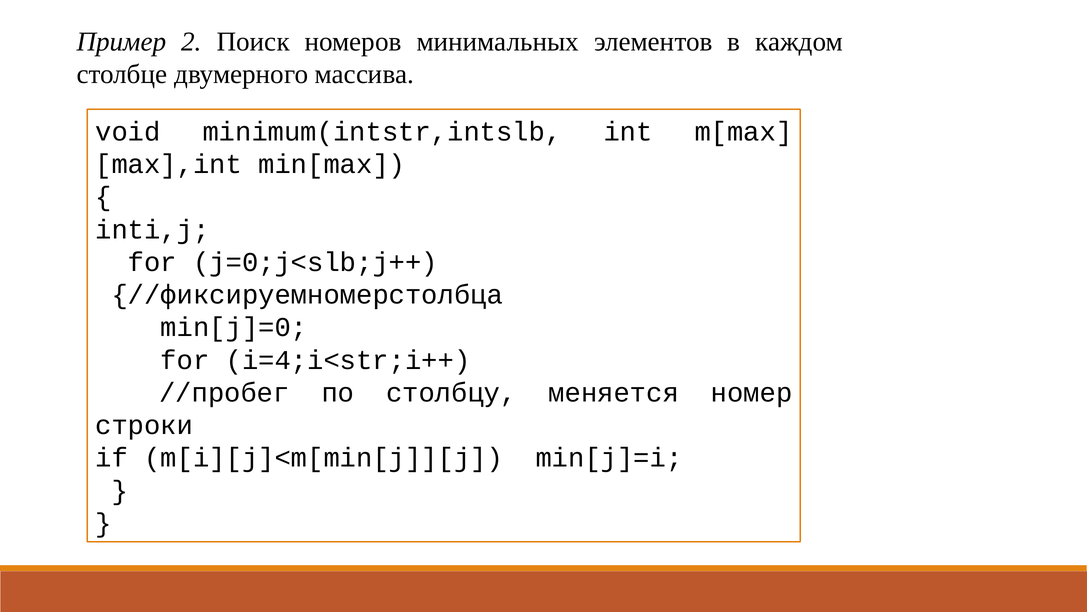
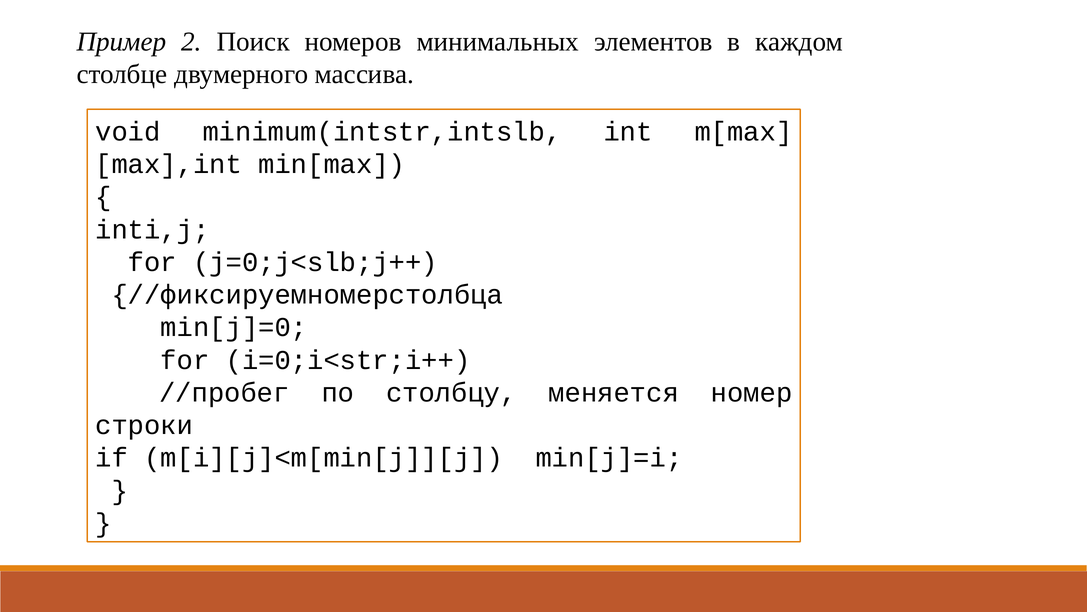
i=4;i<str;i++: i=4;i<str;i++ -> i=0;i<str;i++ (348, 360)
